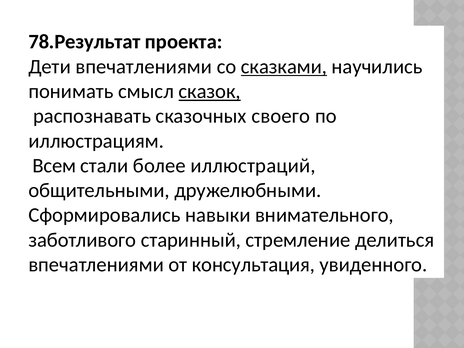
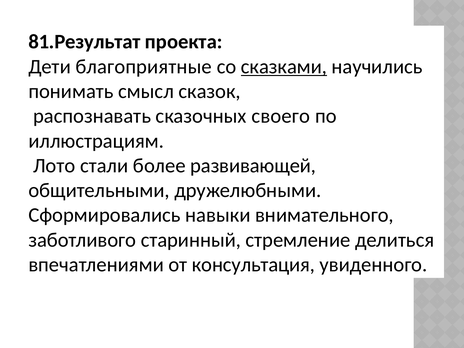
78.Результат: 78.Результат -> 81.Результат (84, 42)
Дети впечатлениями: впечатлениями -> благоприятные (144, 67)
сказок underline: present -> none (210, 91)
Всем: Всем -> Лото (54, 166)
иллюстраций: иллюстраций -> развивающей (253, 166)
